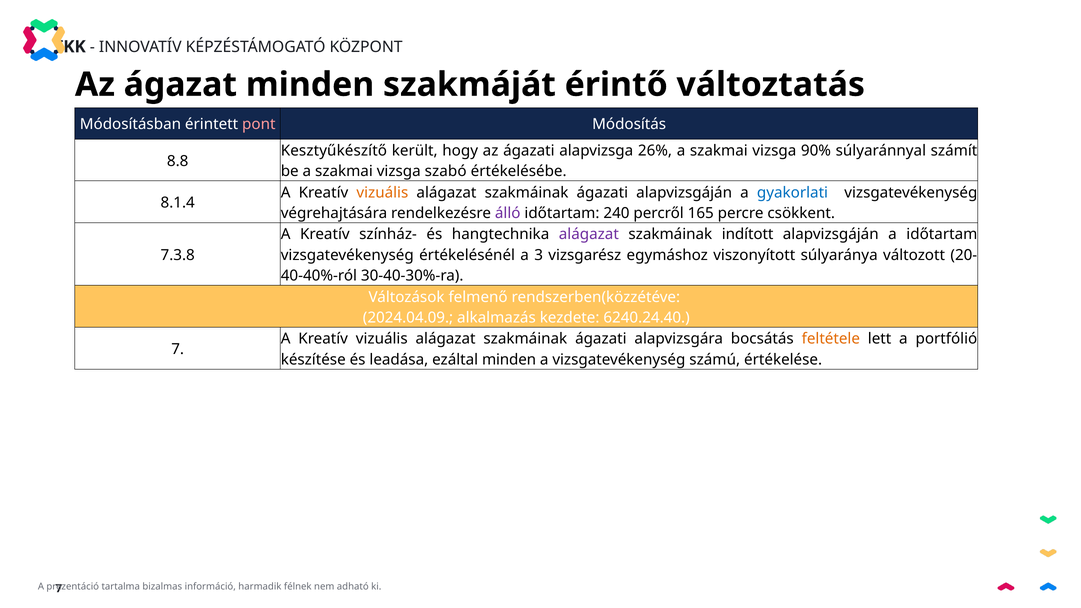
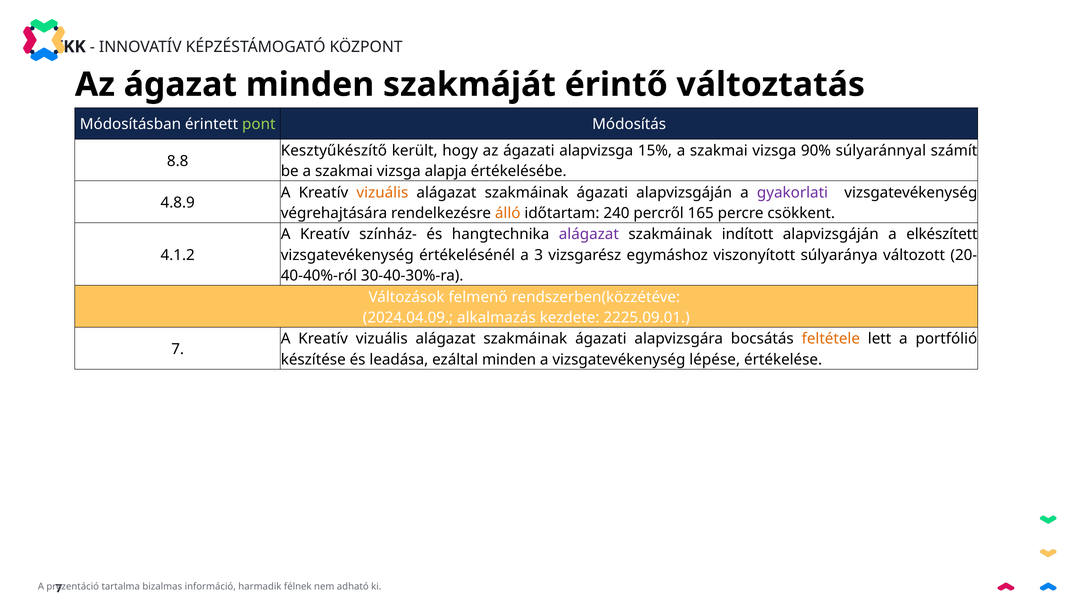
pont colour: pink -> light green (259, 124)
26%: 26% -> 15% (655, 151)
szabó: szabó -> alapja (446, 171)
gyakorlati colour: blue -> purple (792, 193)
8.1.4: 8.1.4 -> 4.8.9 (178, 203)
álló colour: purple -> orange (508, 213)
a időtartam: időtartam -> elkészített (942, 234)
7.3.8: 7.3.8 -> 4.1.2 (178, 255)
6240.24.40: 6240.24.40 -> 2225.09.01 (647, 318)
számú: számú -> lépése (715, 360)
